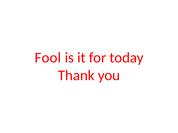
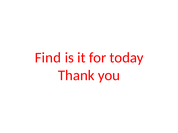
Fool: Fool -> Find (48, 58)
